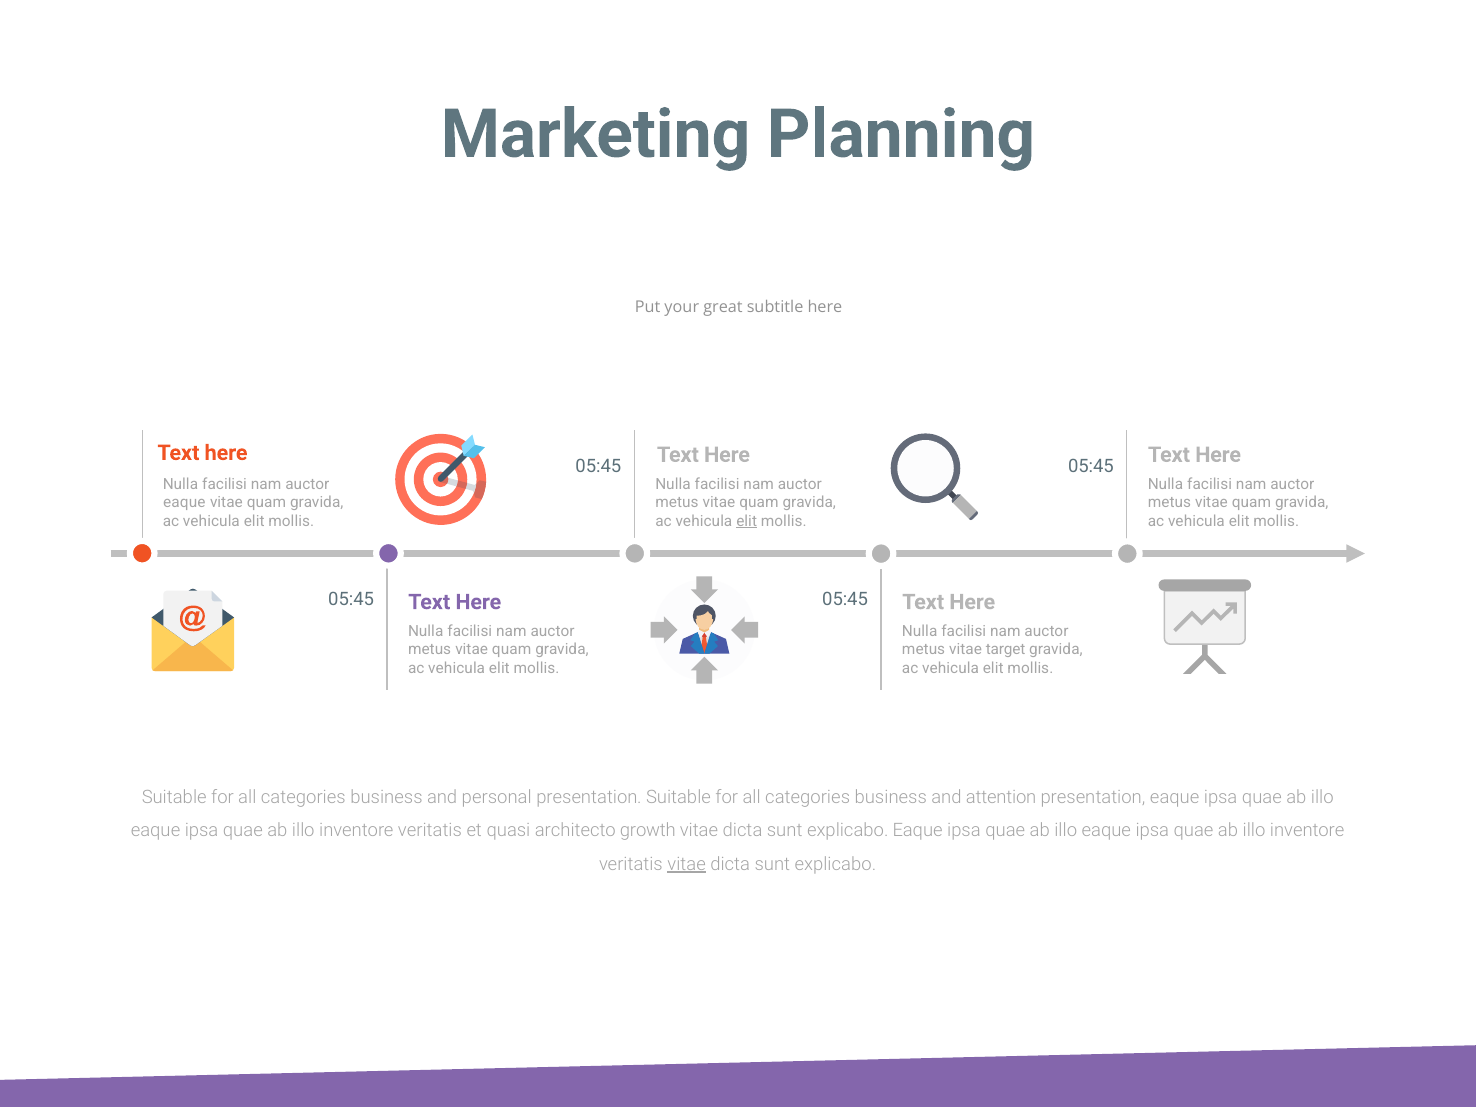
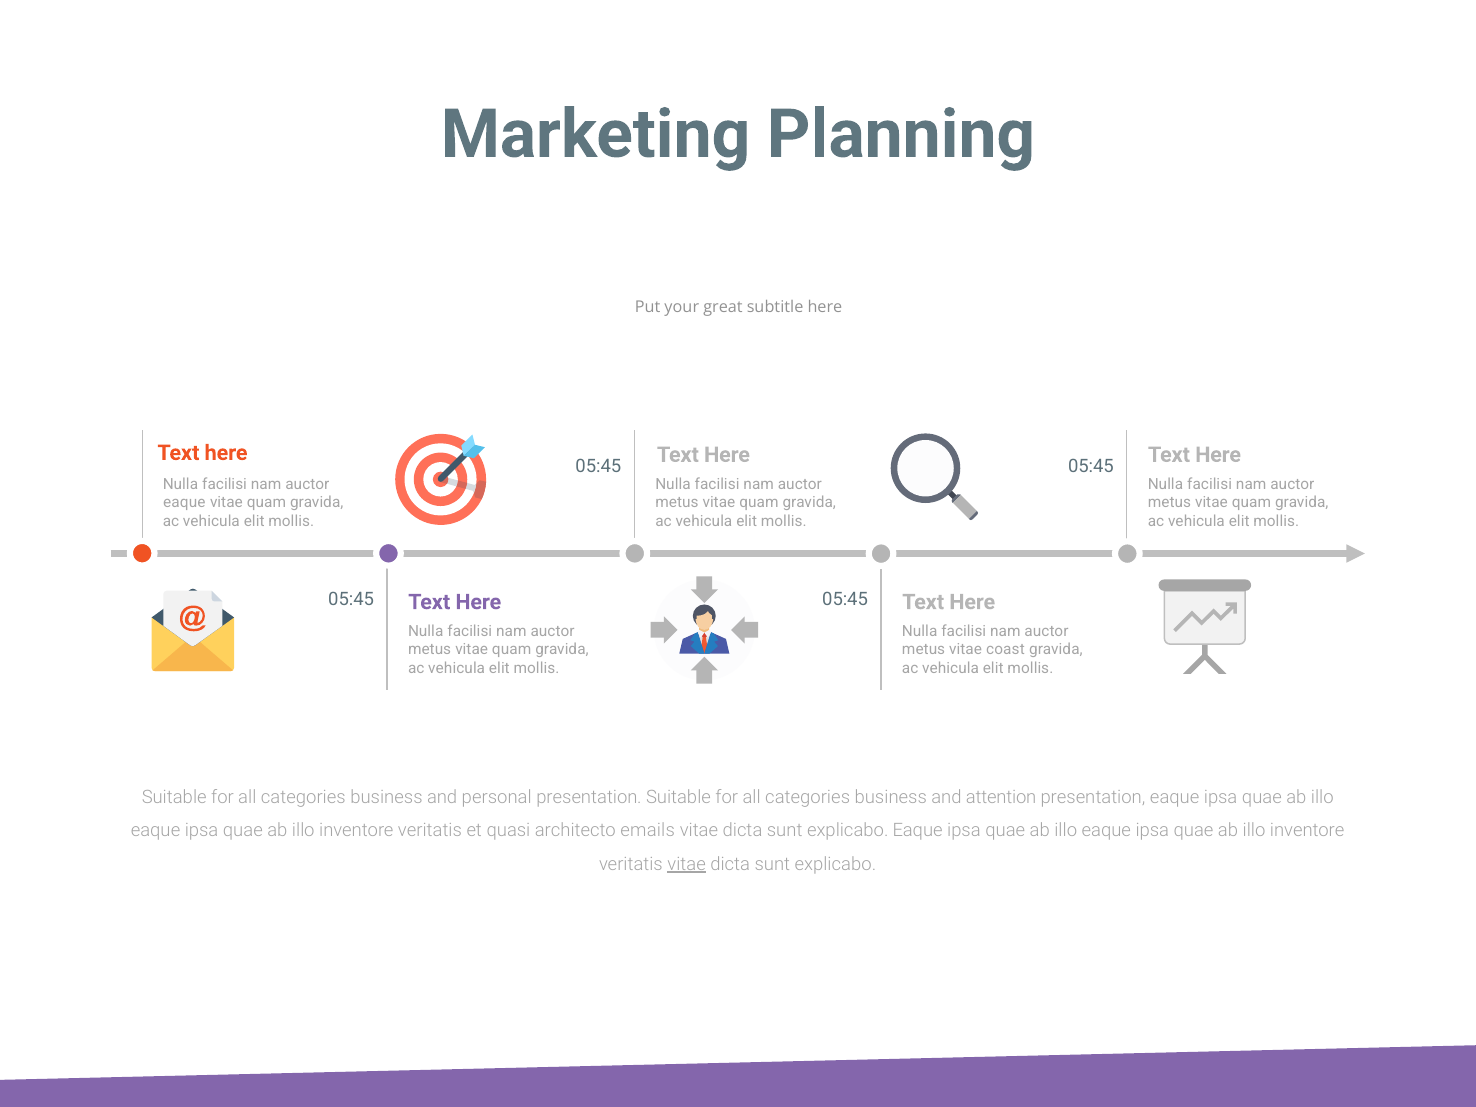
elit underline: present -> none (747, 521)
target: target -> coast (1005, 650)
growth: growth -> emails (648, 831)
